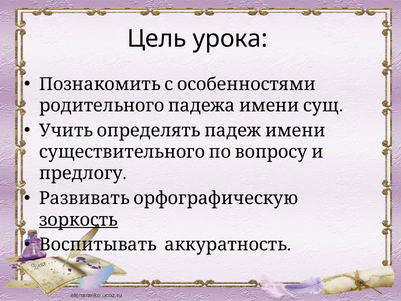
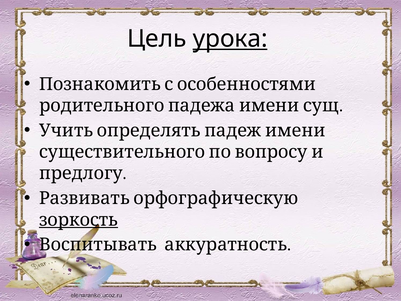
урока underline: none -> present (230, 39)
